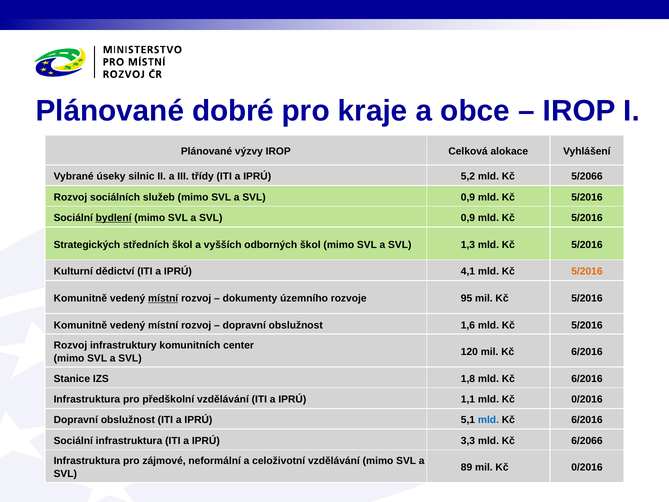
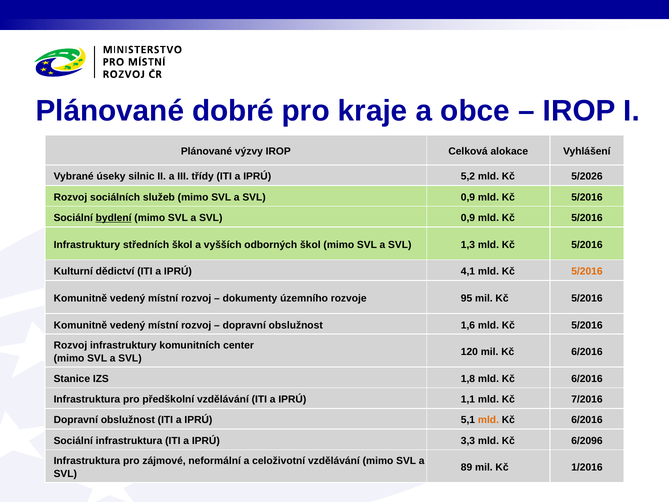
5/2066: 5/2066 -> 5/2026 (587, 177)
Strategických: Strategických -> Infrastruktury (87, 245)
místní underline: present -> none (163, 298)
mld Kč 0/2016: 0/2016 -> 7/2016 (587, 399)
mld colour: blue -> orange (488, 420)
6/2066: 6/2066 -> 6/2096 (587, 441)
mil Kč 0/2016: 0/2016 -> 1/2016 (587, 467)
